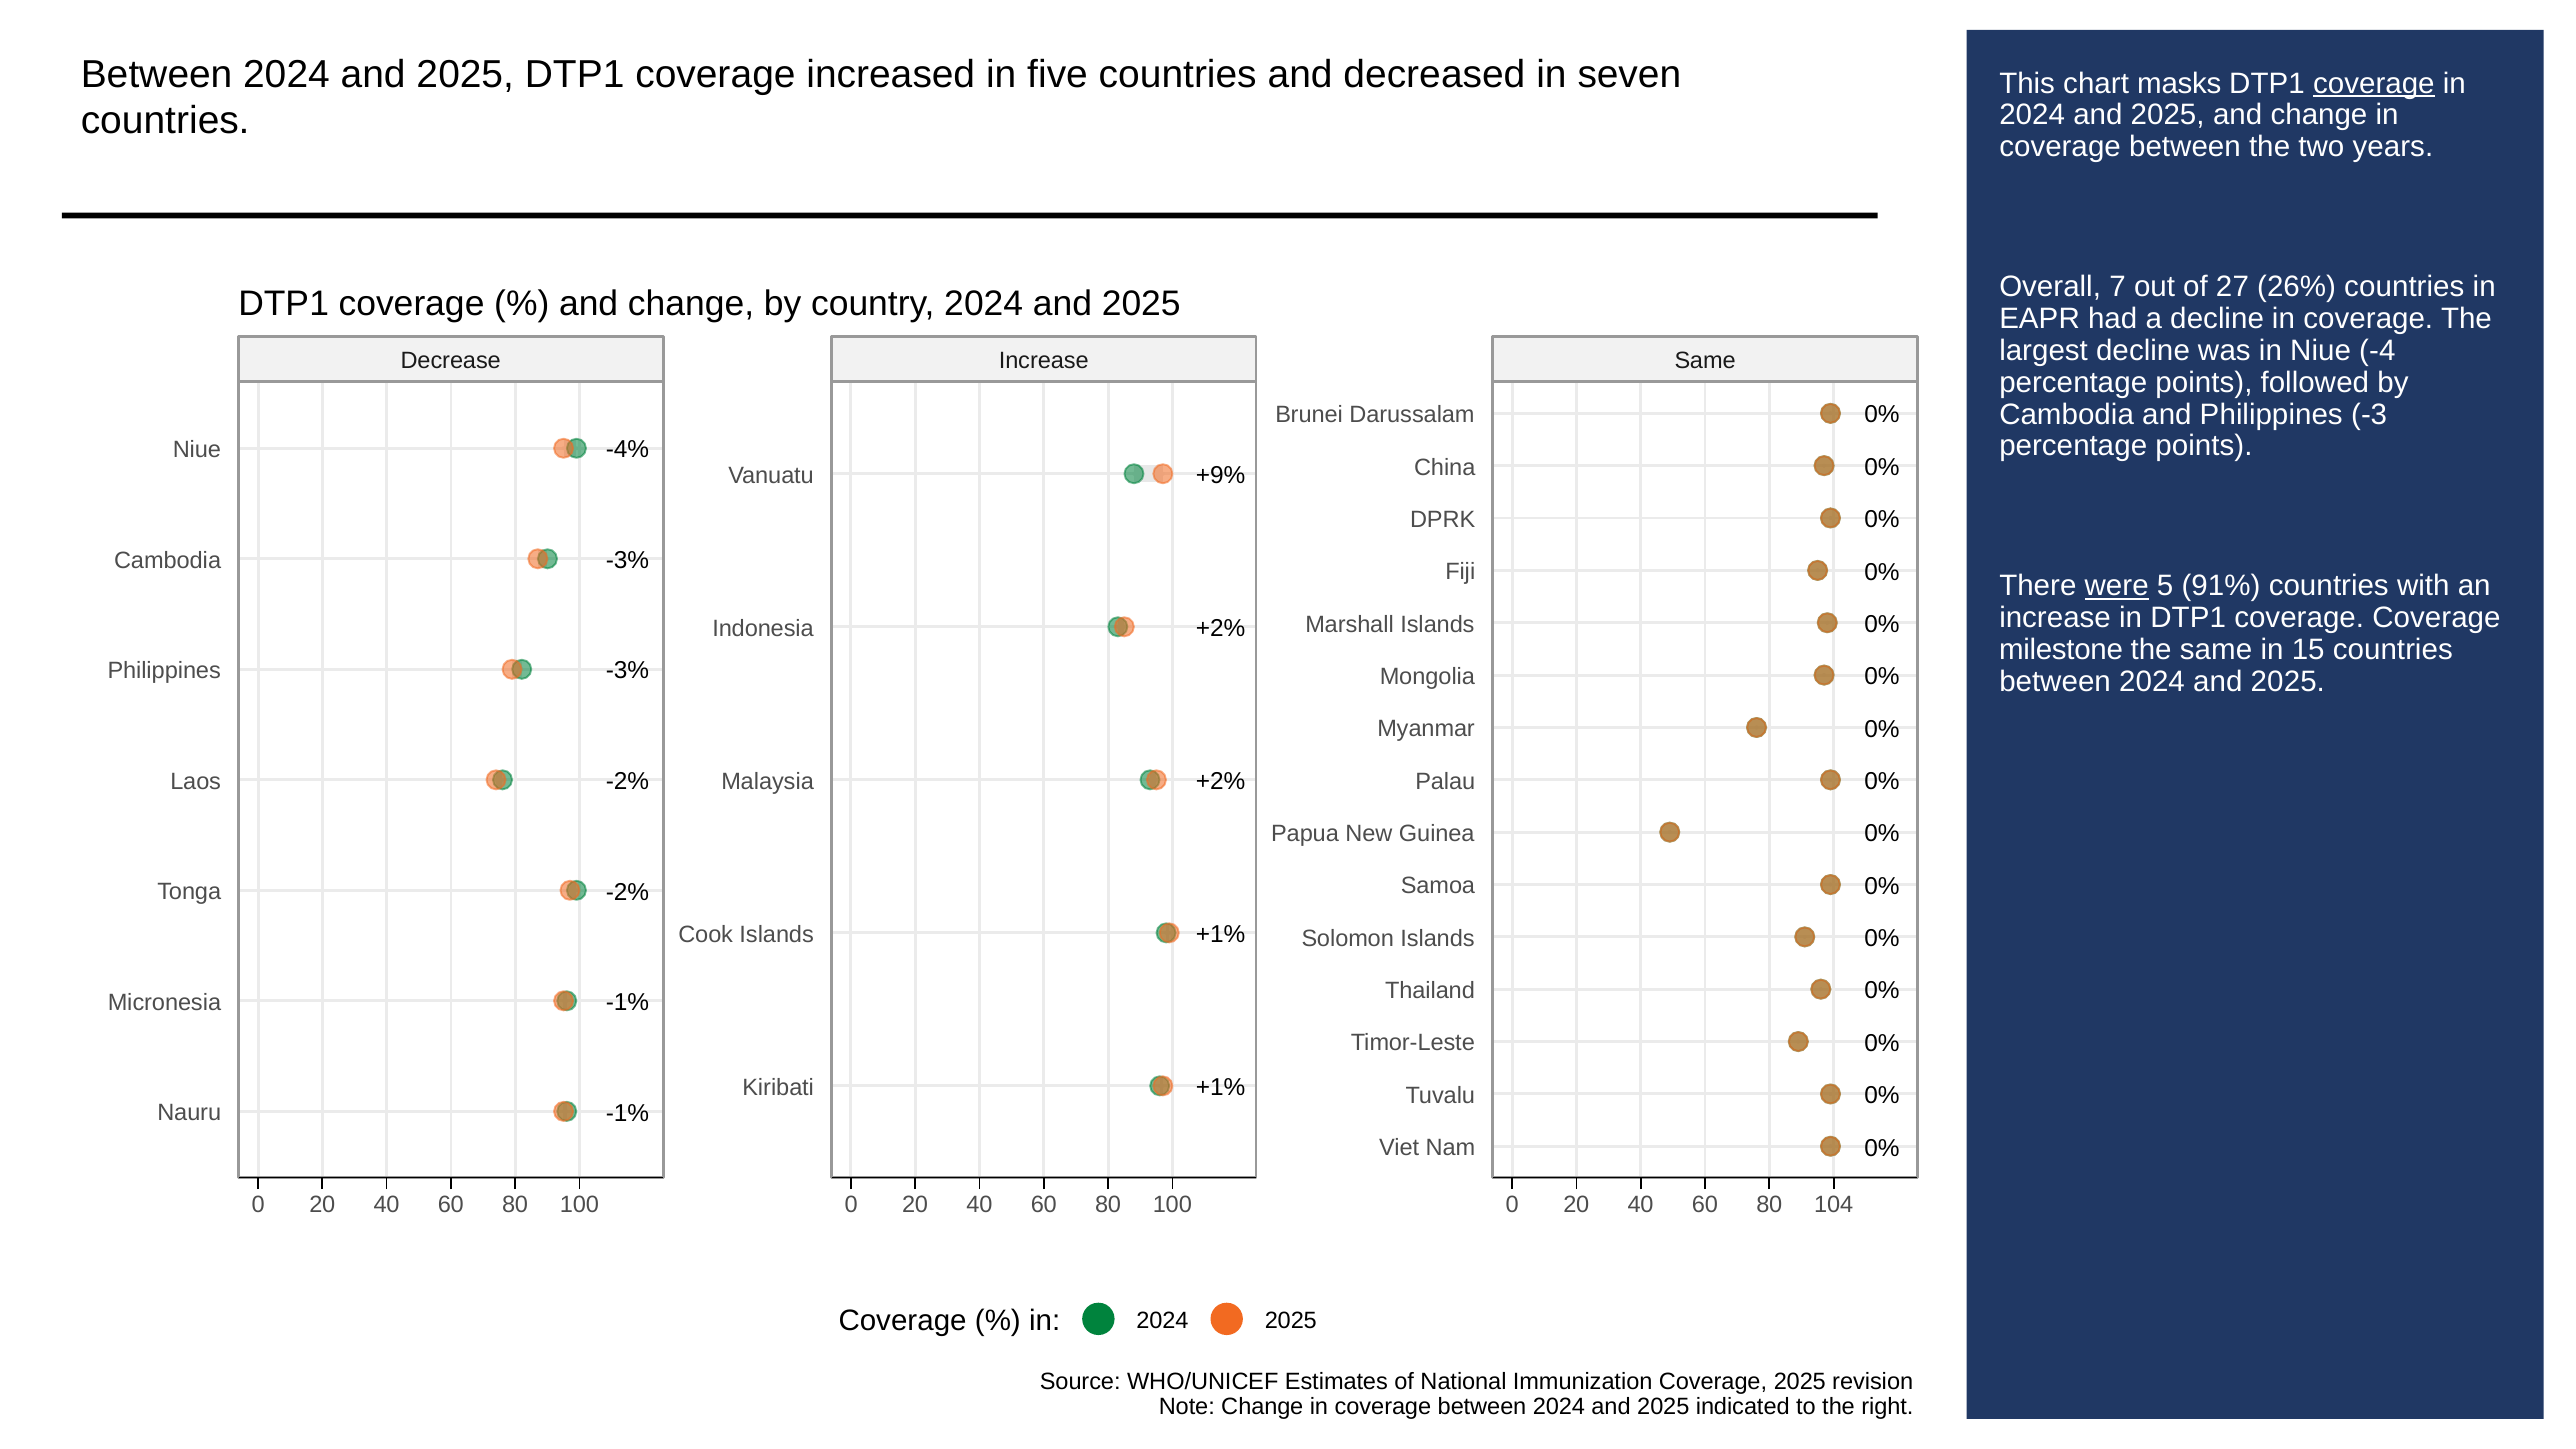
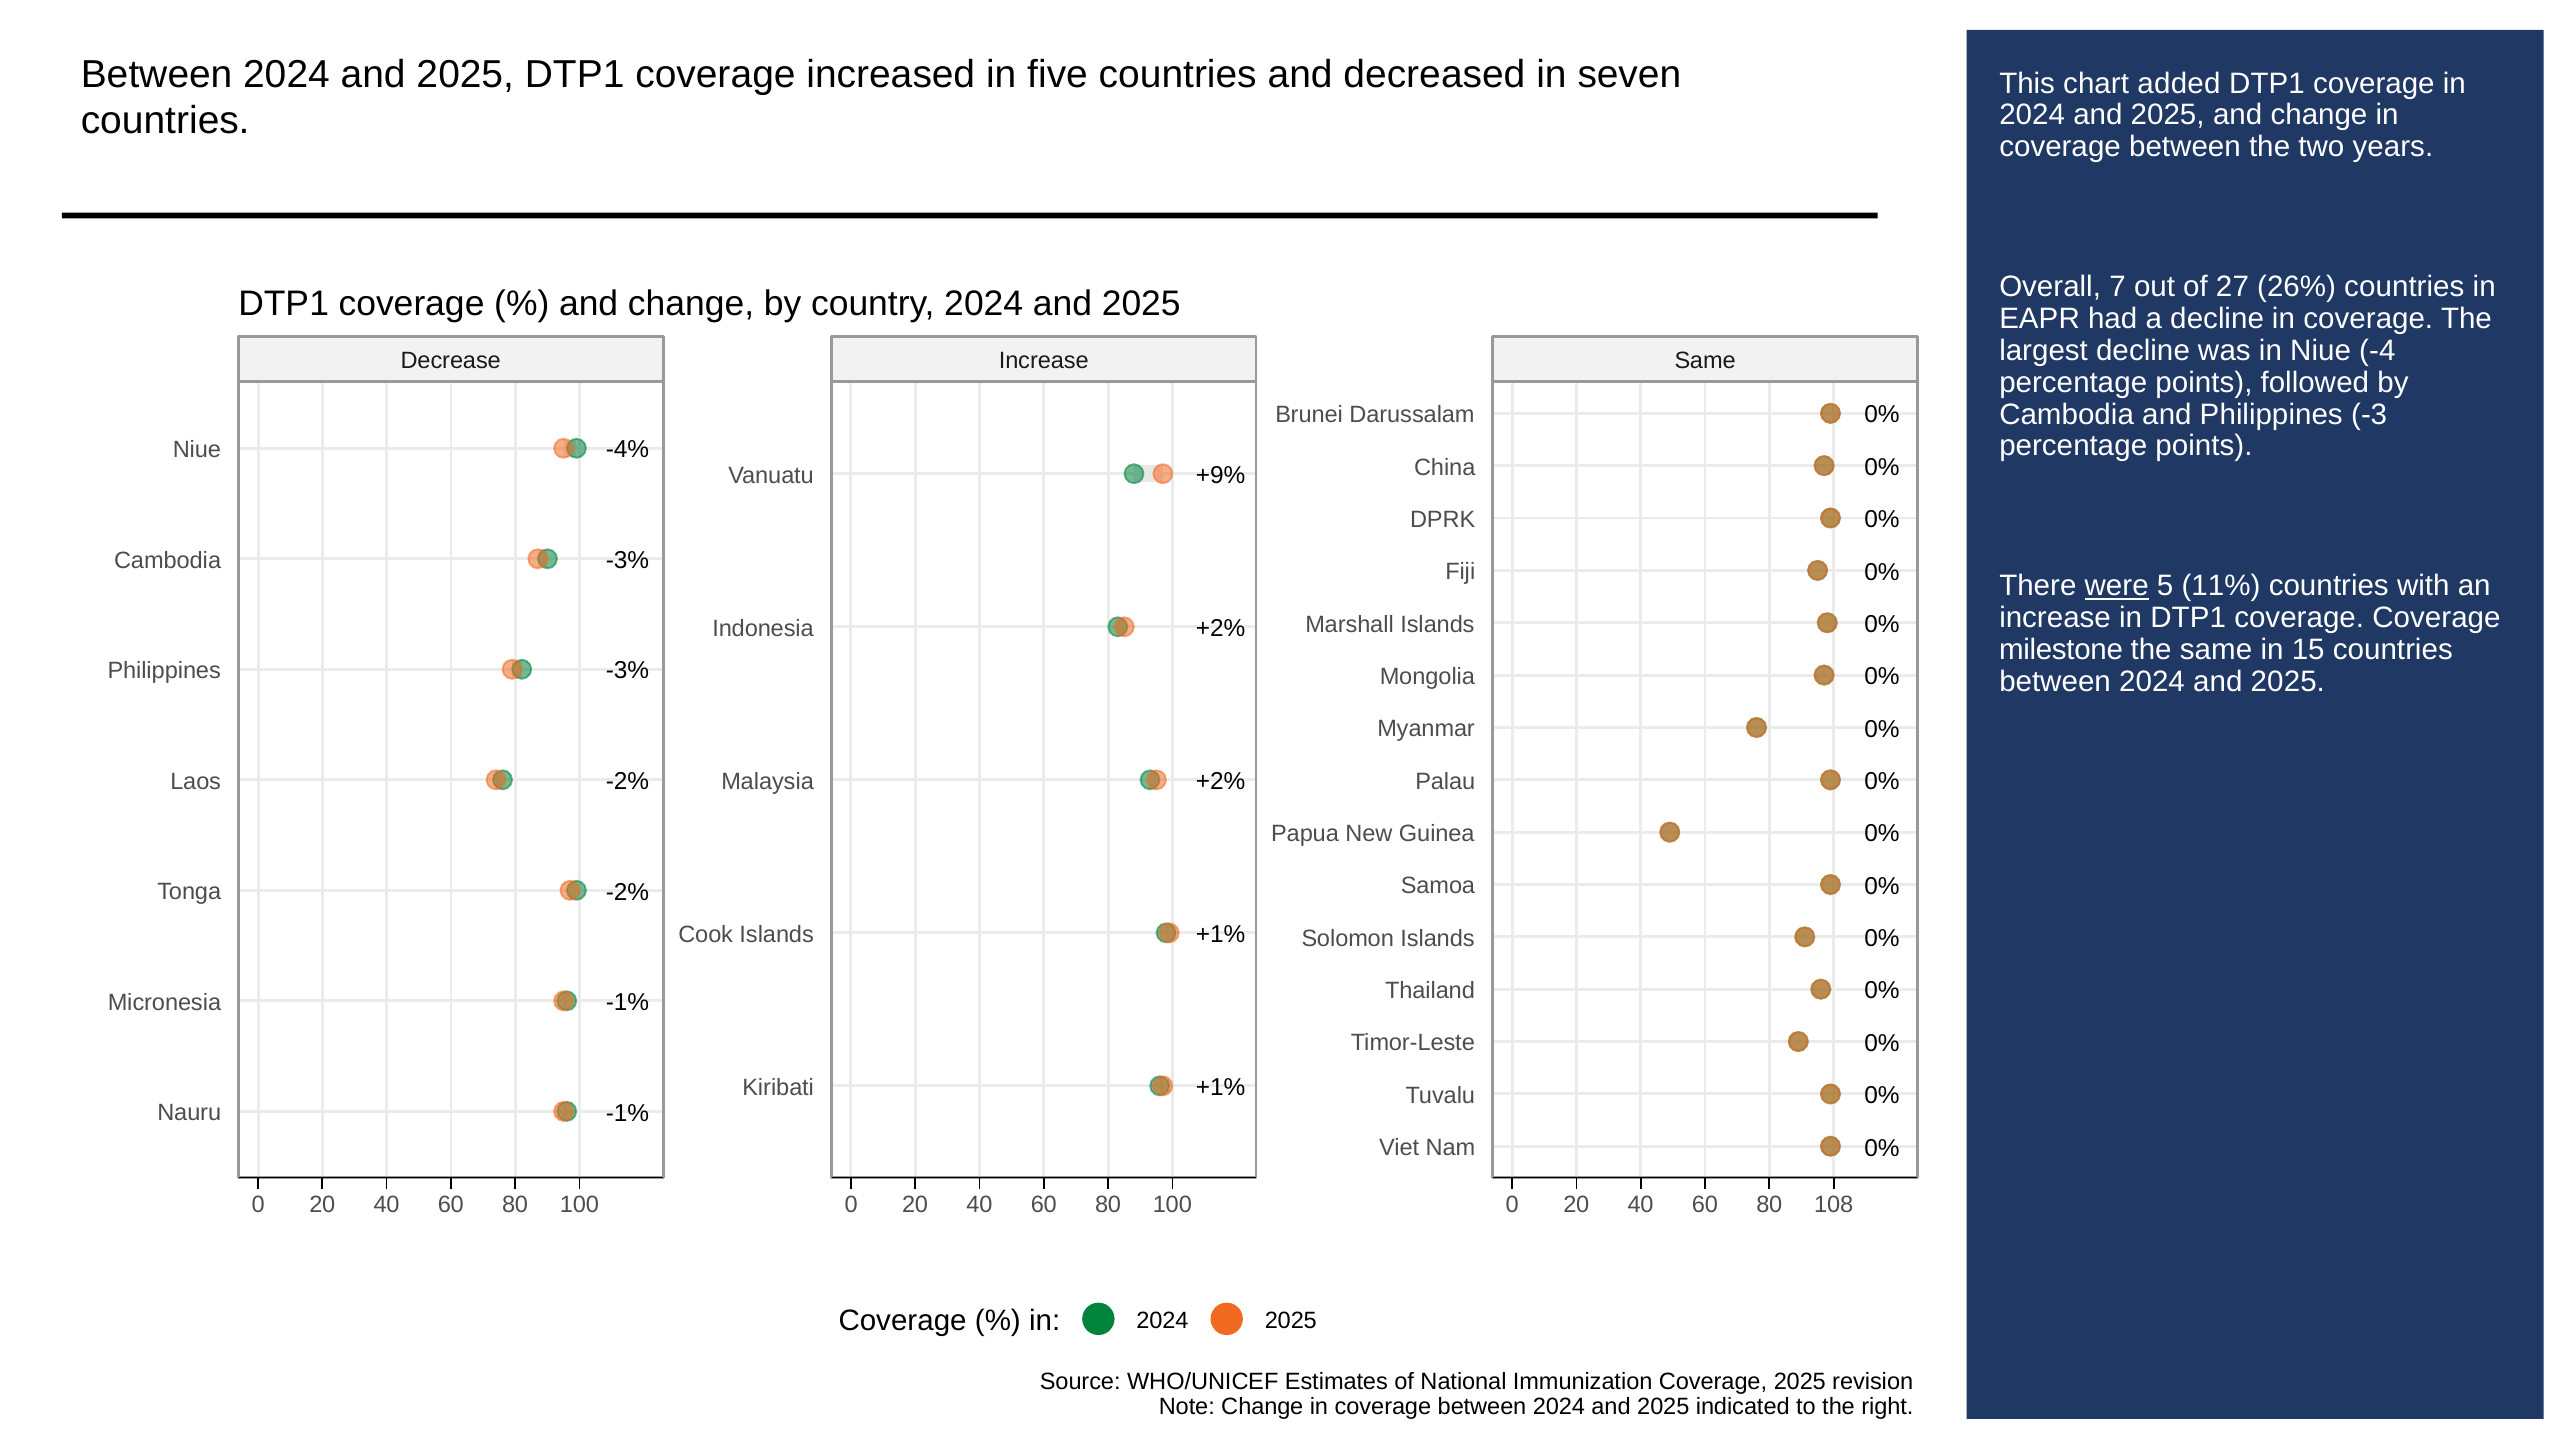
masks: masks -> added (2179, 83)
coverage underline: present -> none (2374, 83)
91%: 91% -> 11% (2221, 586)
104: 104 -> 108 (1834, 1205)
